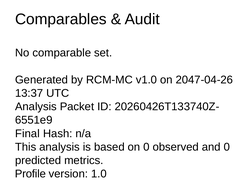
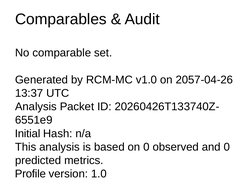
2047-04-26: 2047-04-26 -> 2057-04-26 (204, 80)
Final: Final -> Initial (28, 134)
